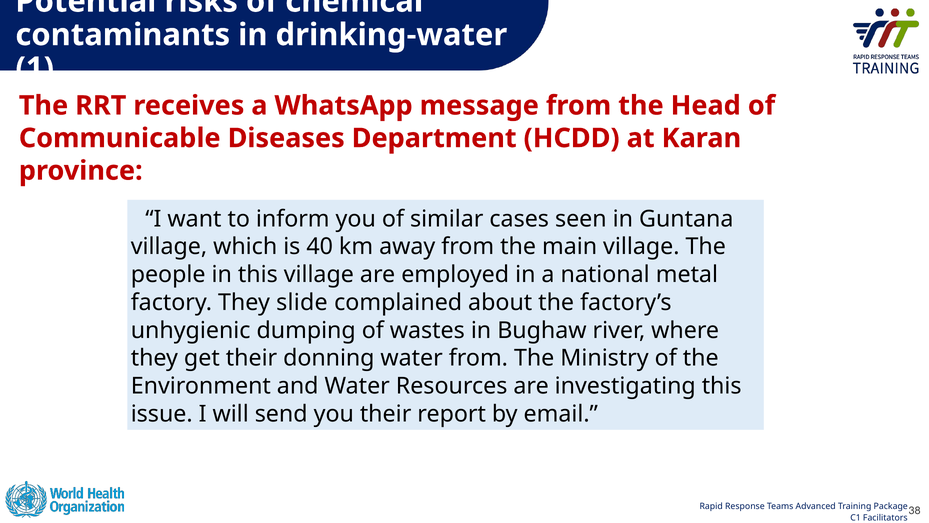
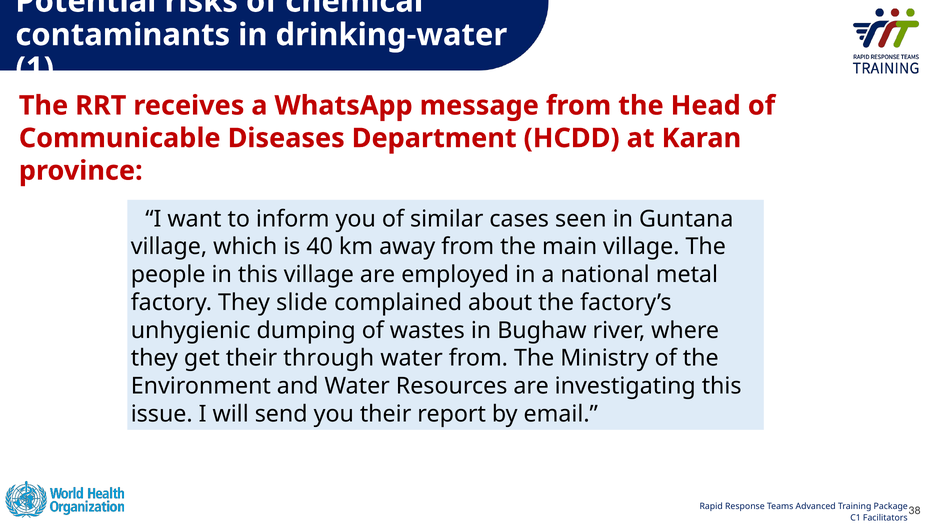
donning: donning -> through (329, 358)
